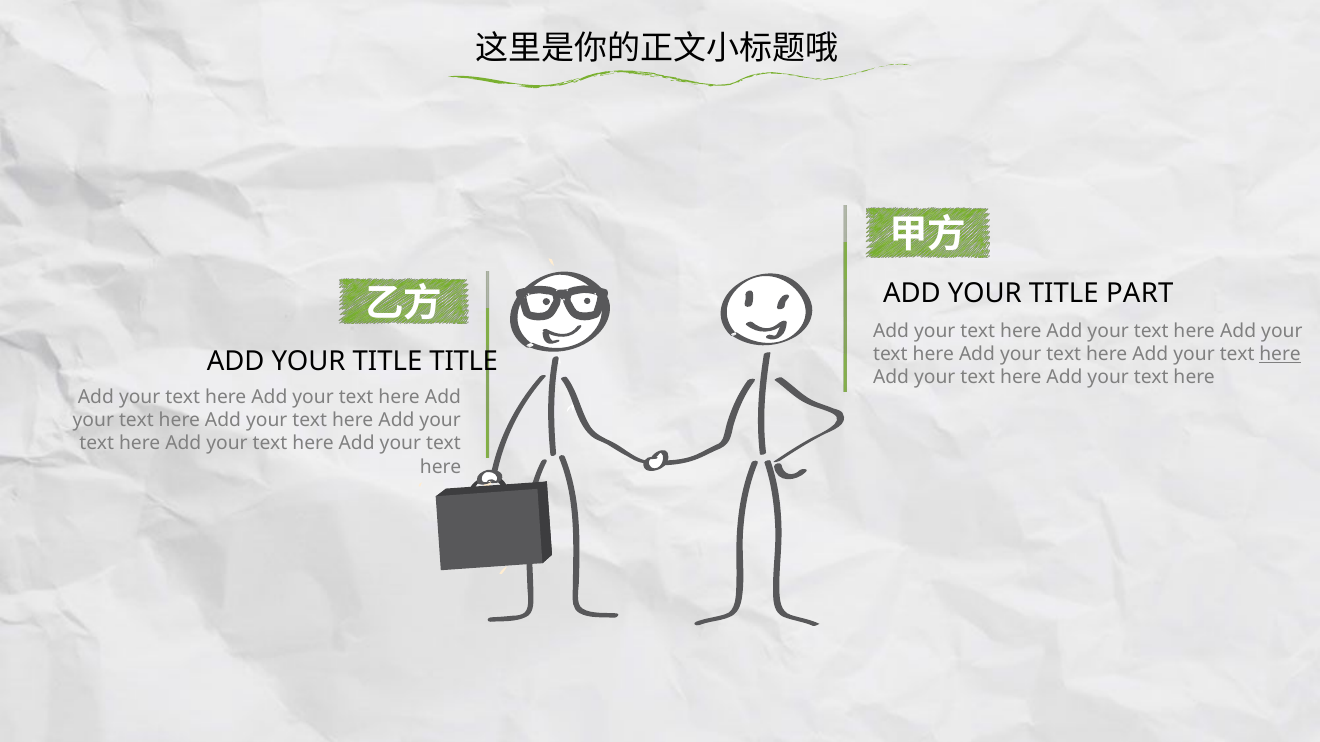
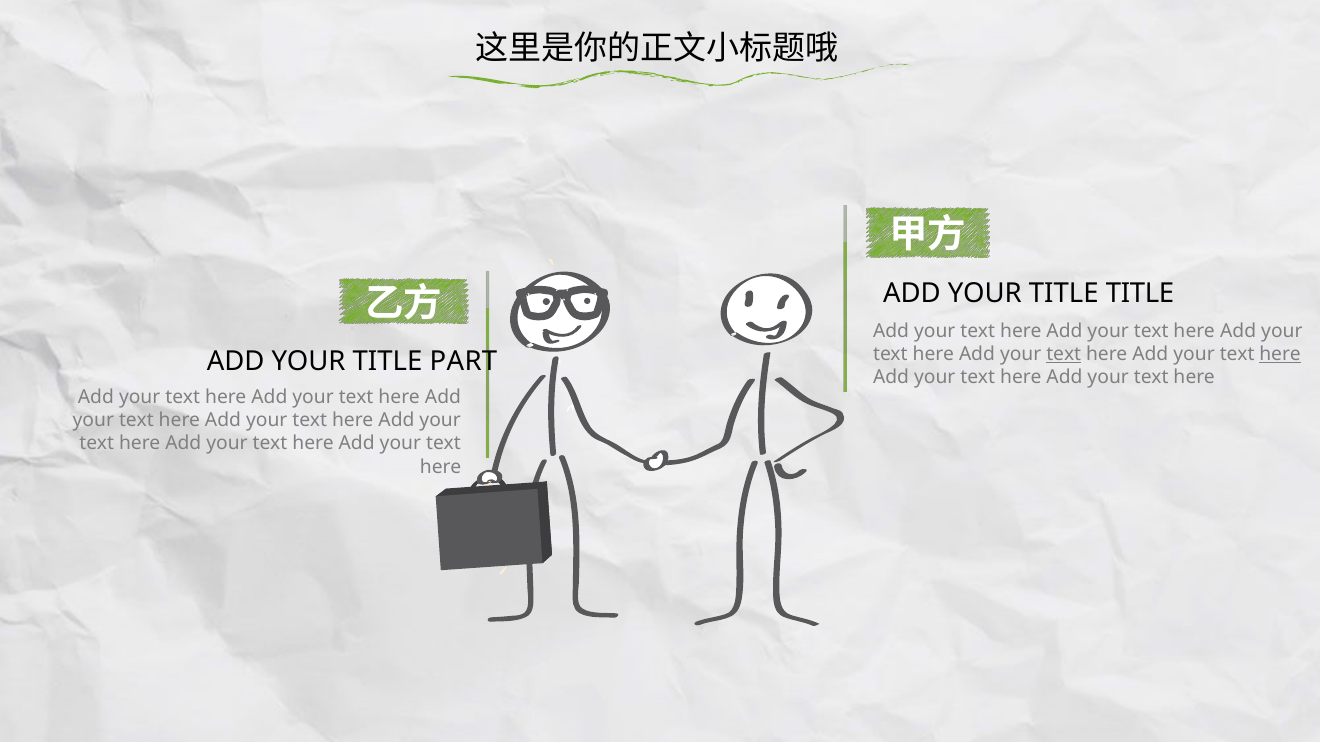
TITLE PART: PART -> TITLE (1140, 293)
text underline: none -> present (1064, 355)
TITLE TITLE: TITLE -> PART (463, 362)
